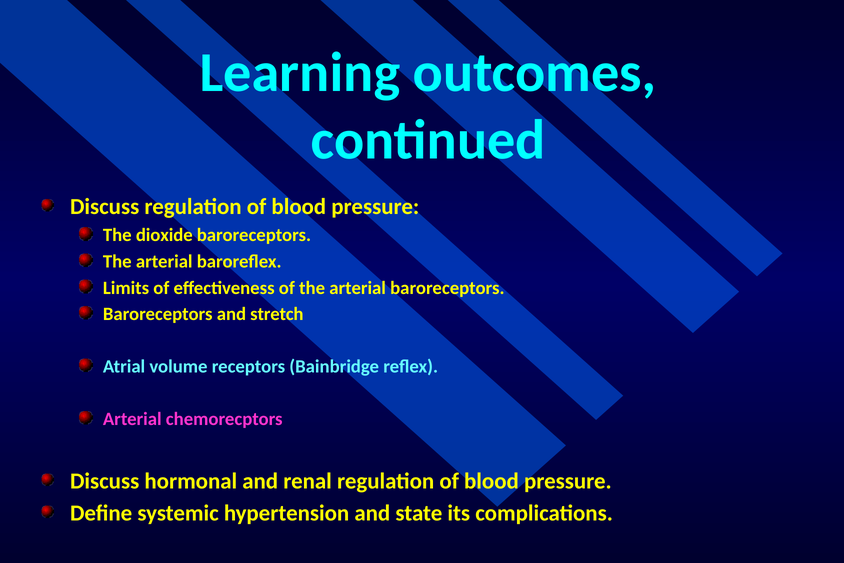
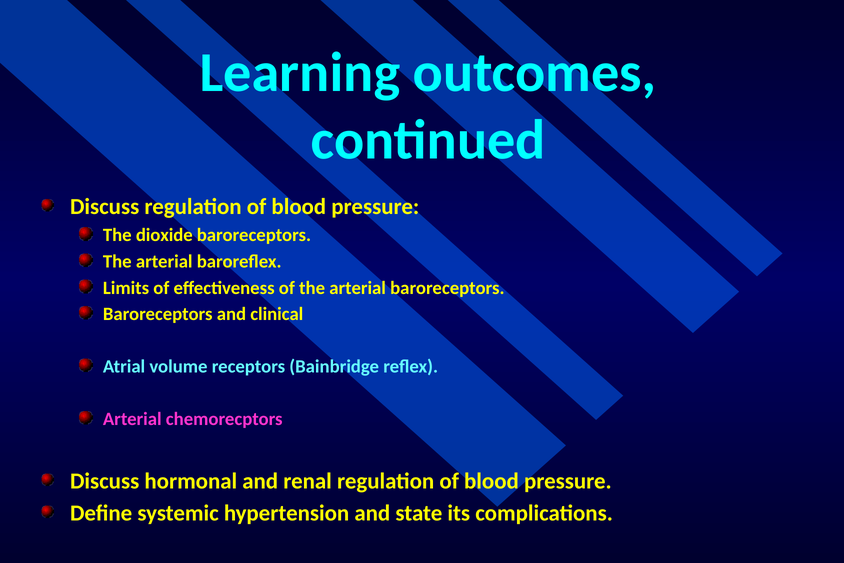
stretch: stretch -> clinical (277, 314)
